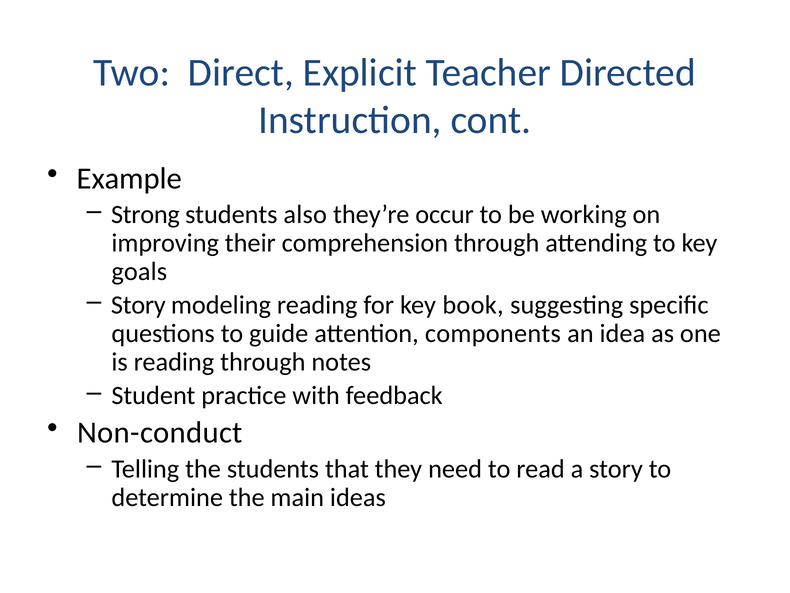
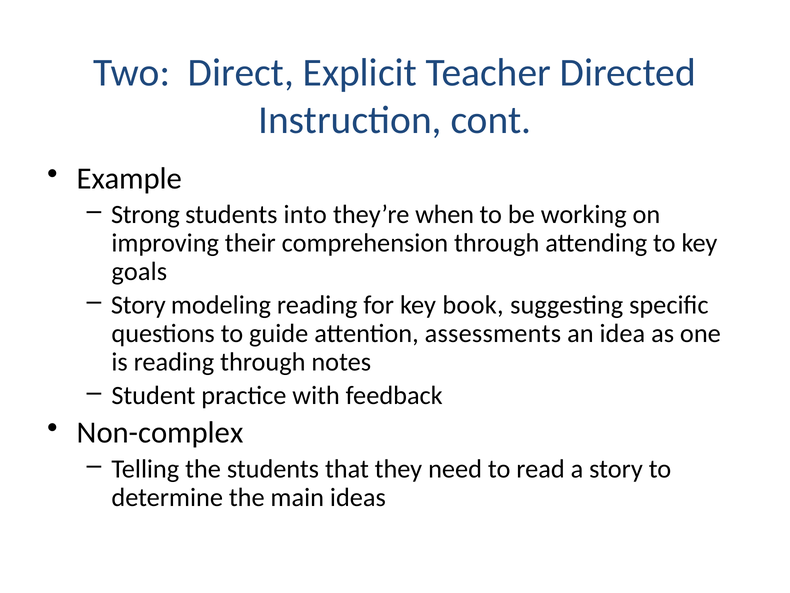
also: also -> into (305, 214)
occur: occur -> when (445, 214)
components: components -> assessments (493, 333)
Non-conduct: Non-conduct -> Non-complex (160, 432)
